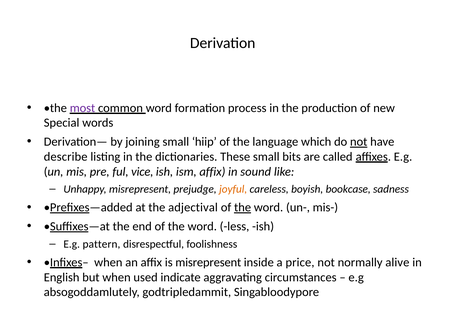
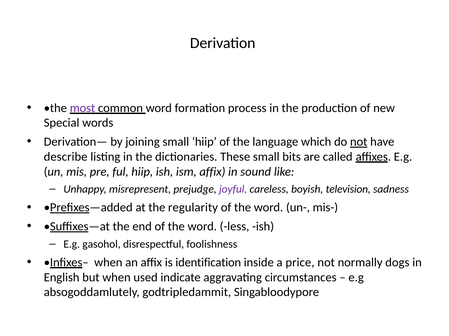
ful vice: vice -> hiip (142, 172)
joyful colour: orange -> purple (233, 190)
bookcase: bookcase -> television (348, 190)
adjectival: adjectival -> regularity (193, 208)
the underline: present -> none (243, 208)
pattern: pattern -> gasohol (102, 245)
is misrepresent: misrepresent -> identification (208, 263)
alive: alive -> dogs (397, 263)
